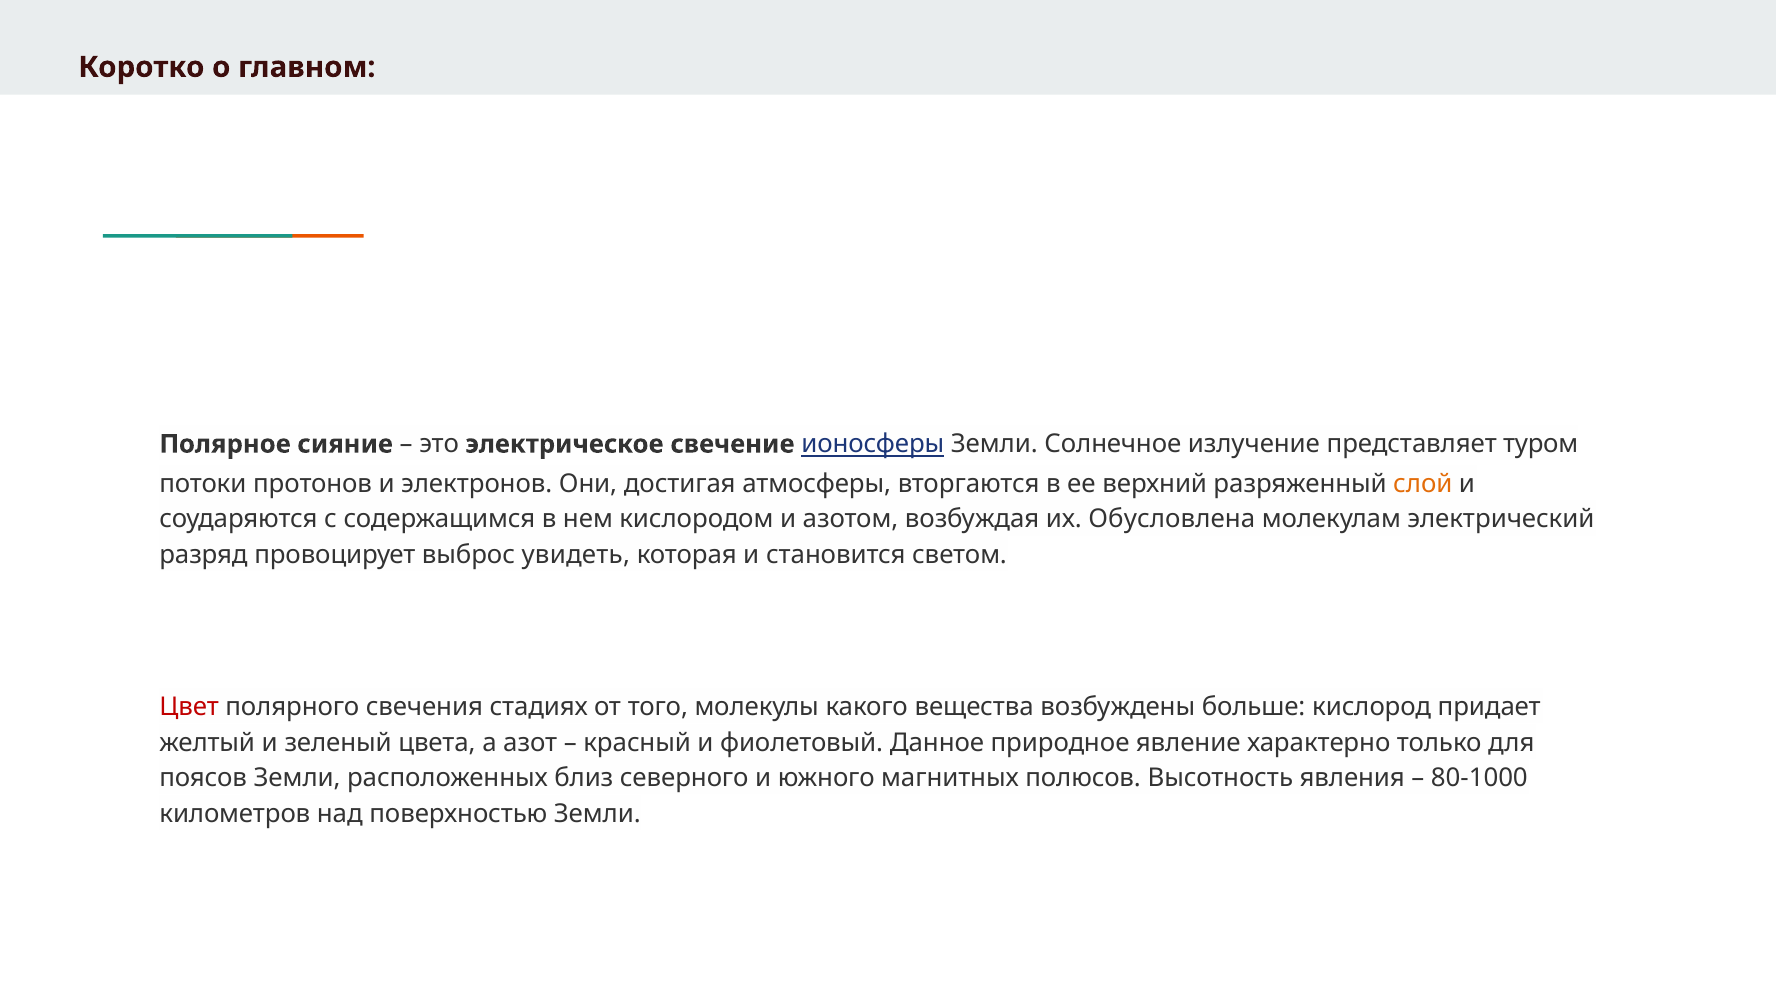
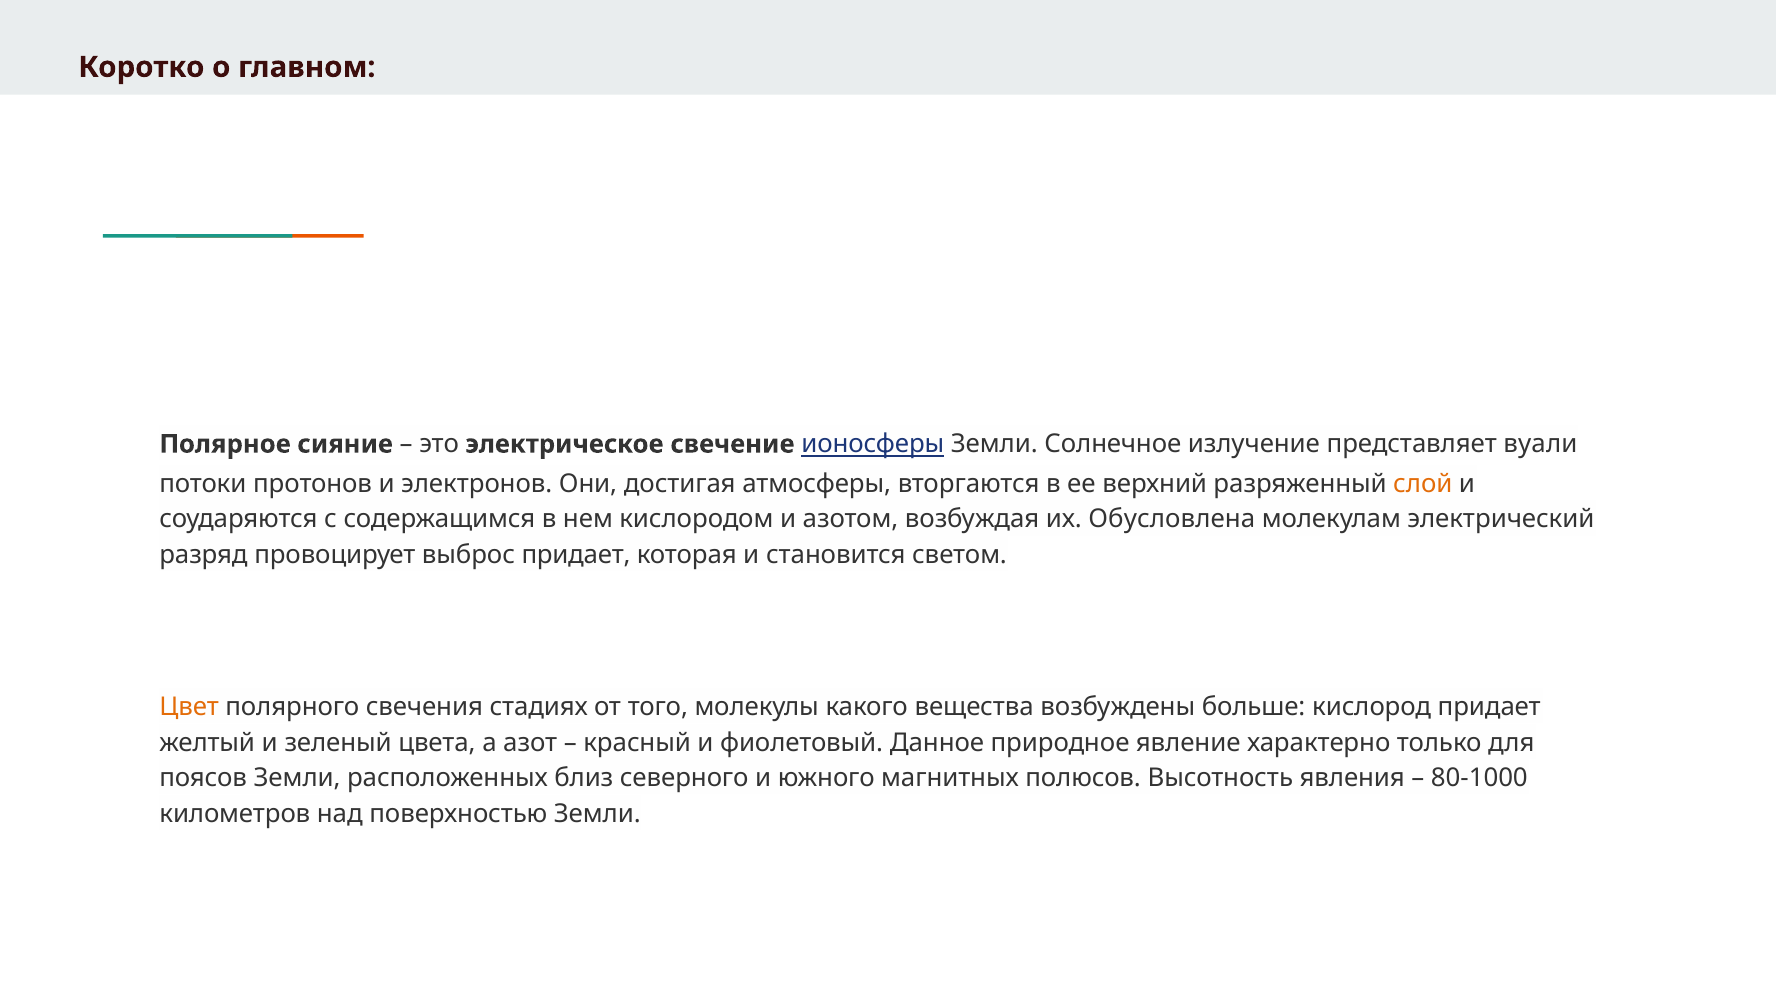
туром: туром -> вуали (1540, 444)
выброс увидеть: увидеть -> придает (576, 555)
Цвет colour: red -> orange (189, 707)
